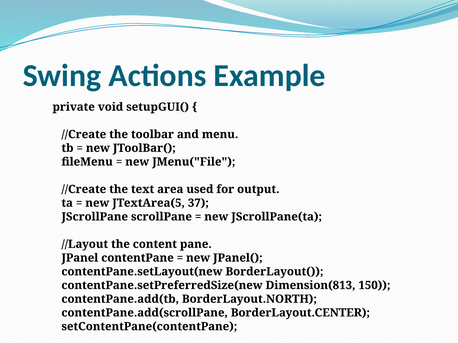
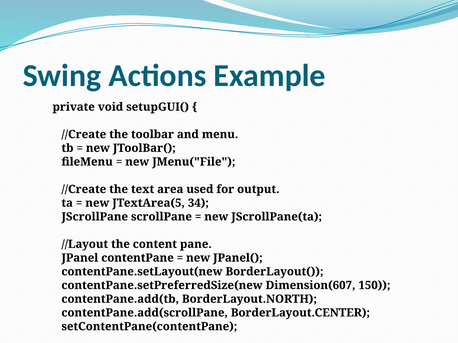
37: 37 -> 34 (198, 203)
Dimension(813: Dimension(813 -> Dimension(607 (311, 286)
